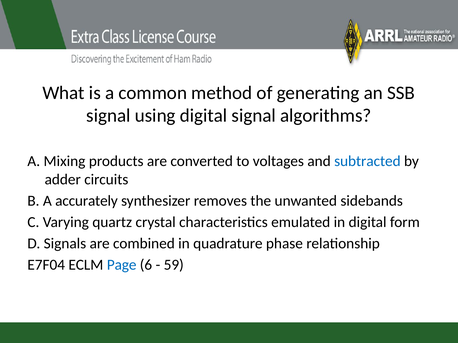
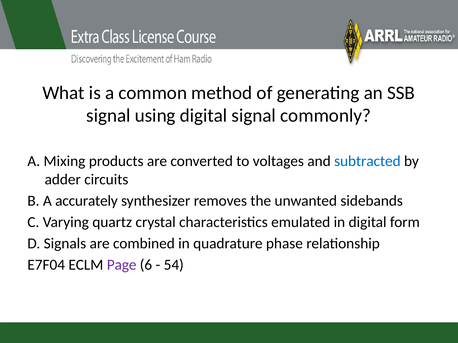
algorithms: algorithms -> commonly (326, 116)
Page colour: blue -> purple (122, 265)
59: 59 -> 54 (174, 265)
